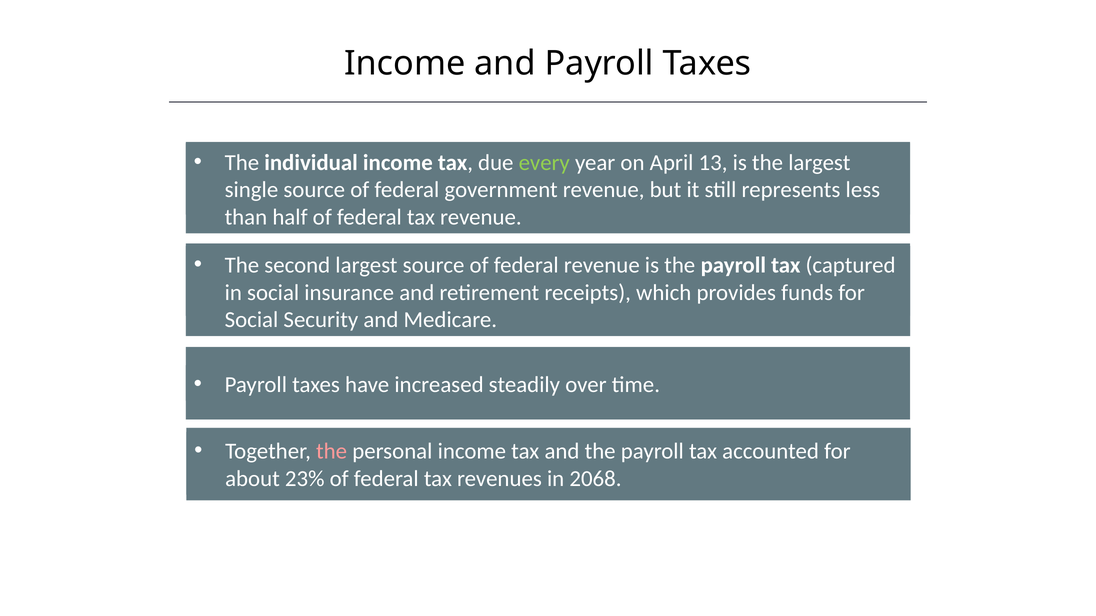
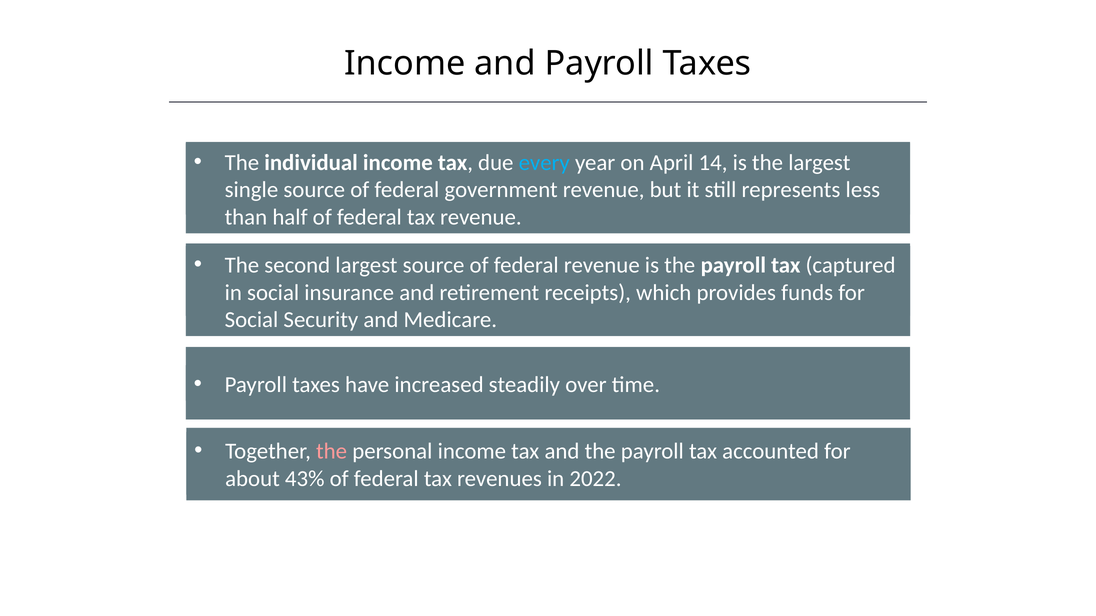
every colour: light green -> light blue (544, 163)
13: 13 -> 14 (713, 163)
23%: 23% -> 43% (305, 479)
2068: 2068 -> 2022 (595, 479)
